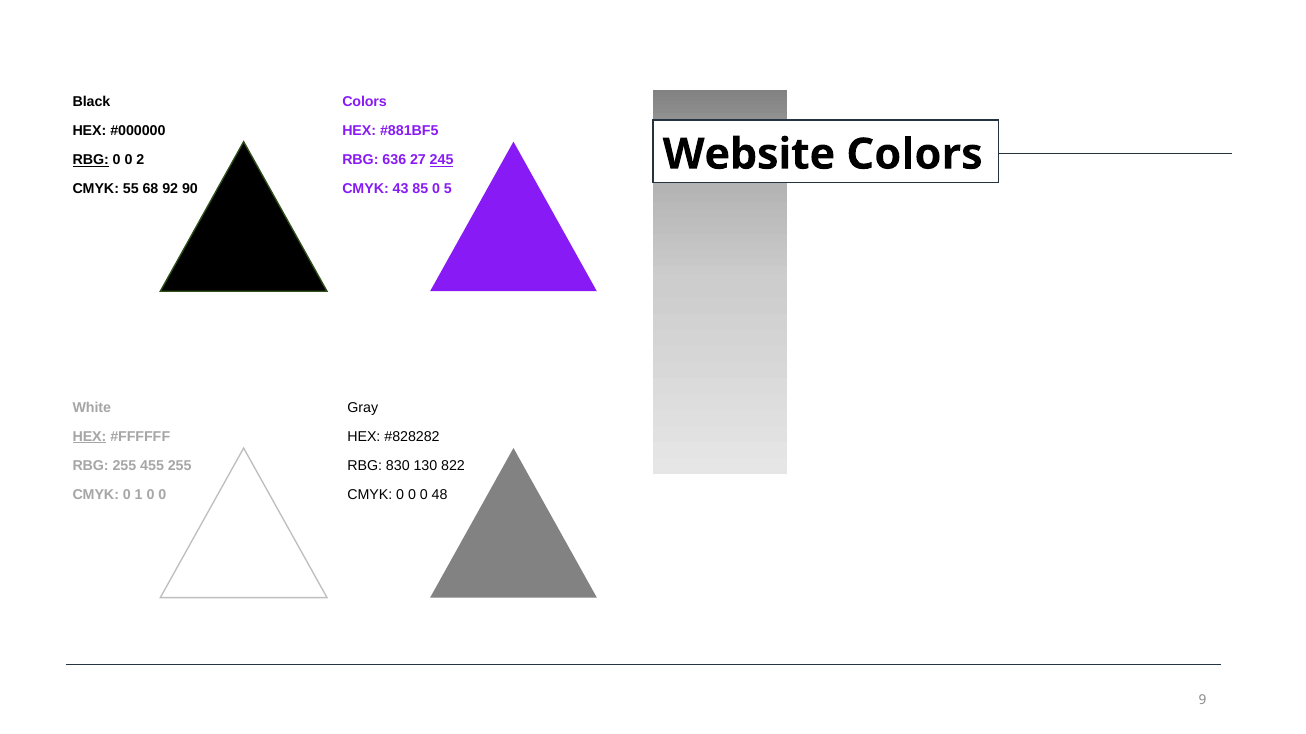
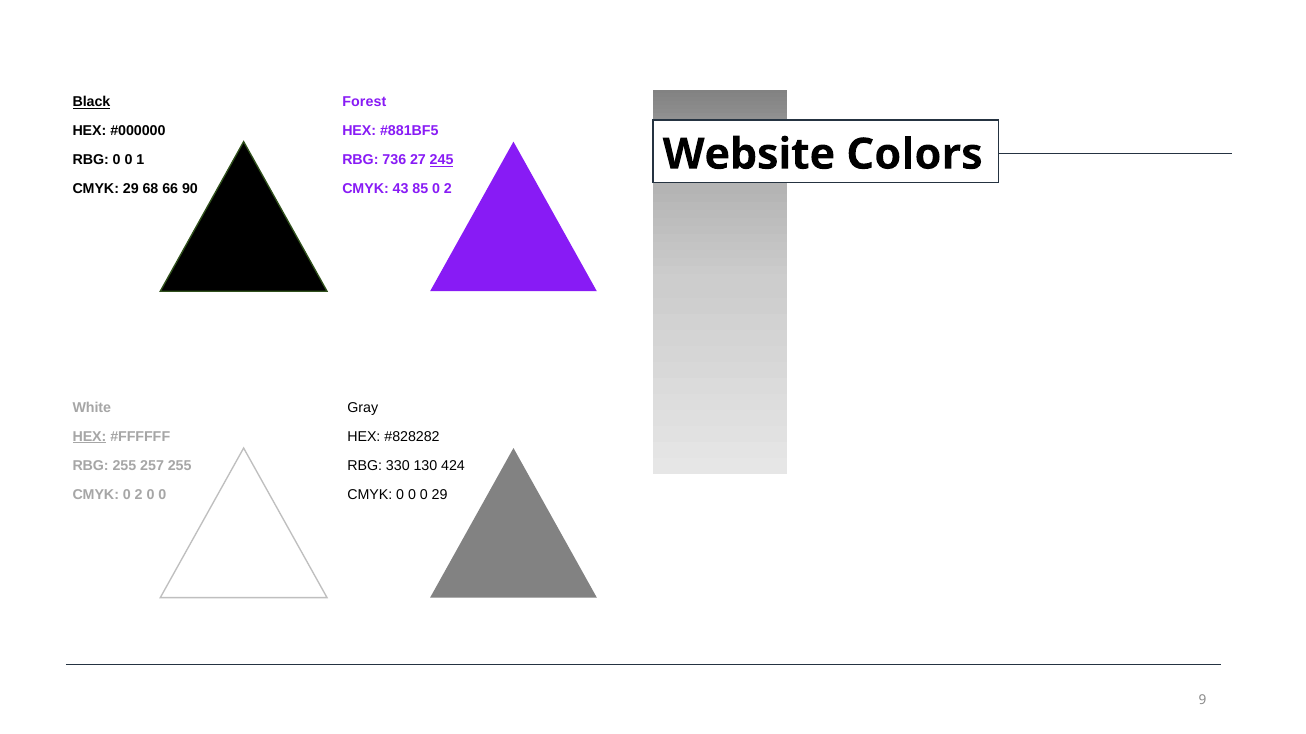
Black underline: none -> present (91, 102)
Colors: Colors -> Forest (364, 102)
RBG underline: present -> none (91, 160)
2: 2 -> 1 (140, 160)
636: 636 -> 736 (394, 160)
CMYK 55: 55 -> 29 (131, 189)
92: 92 -> 66 (170, 189)
85 0 5: 5 -> 2 (448, 189)
455: 455 -> 257 (152, 466)
830: 830 -> 330 (398, 466)
822: 822 -> 424 (453, 466)
CMYK 0 1: 1 -> 2 (139, 495)
0 48: 48 -> 29 (440, 495)
